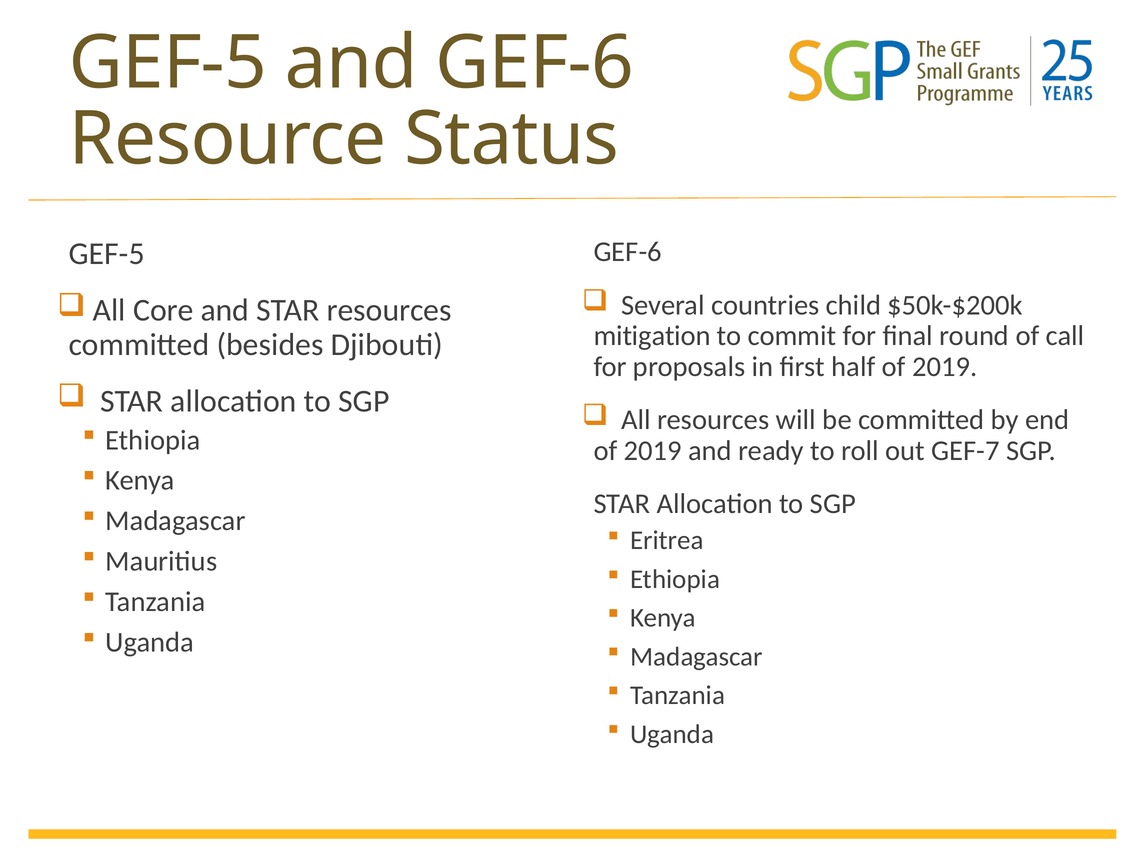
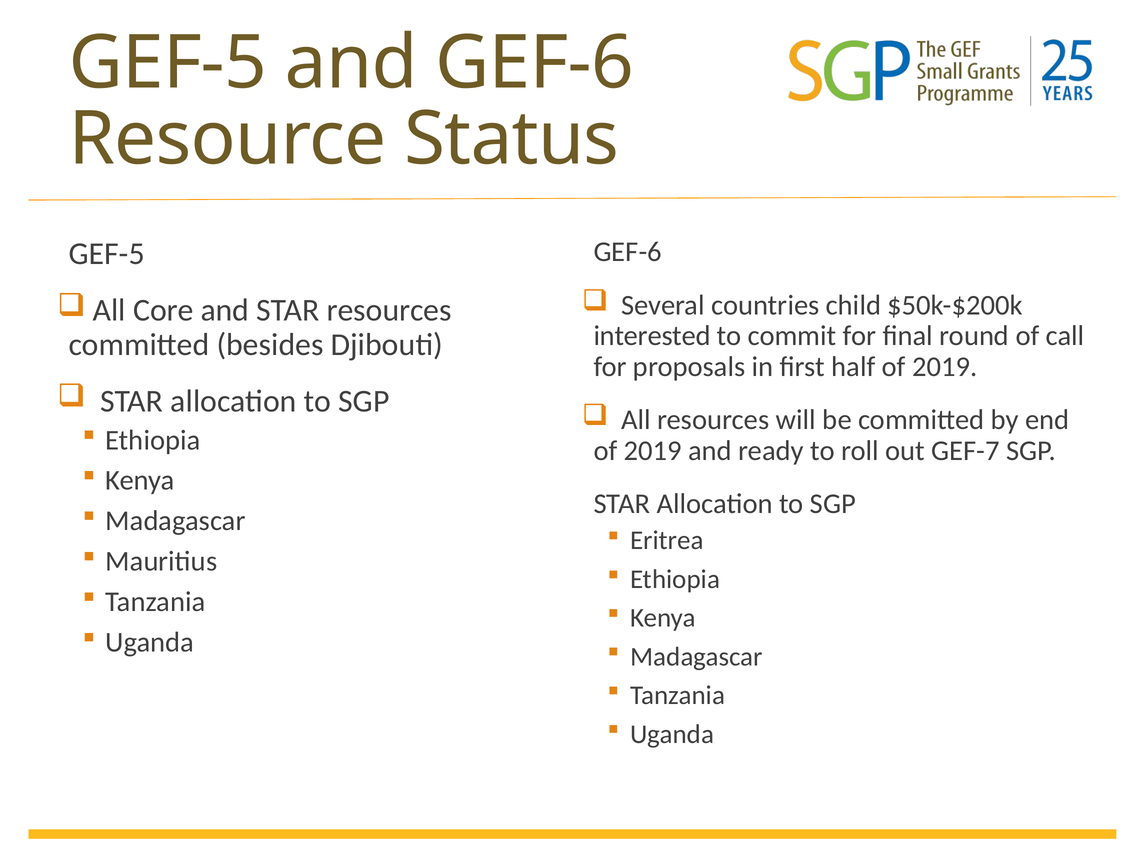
mitigation: mitigation -> interested (652, 336)
